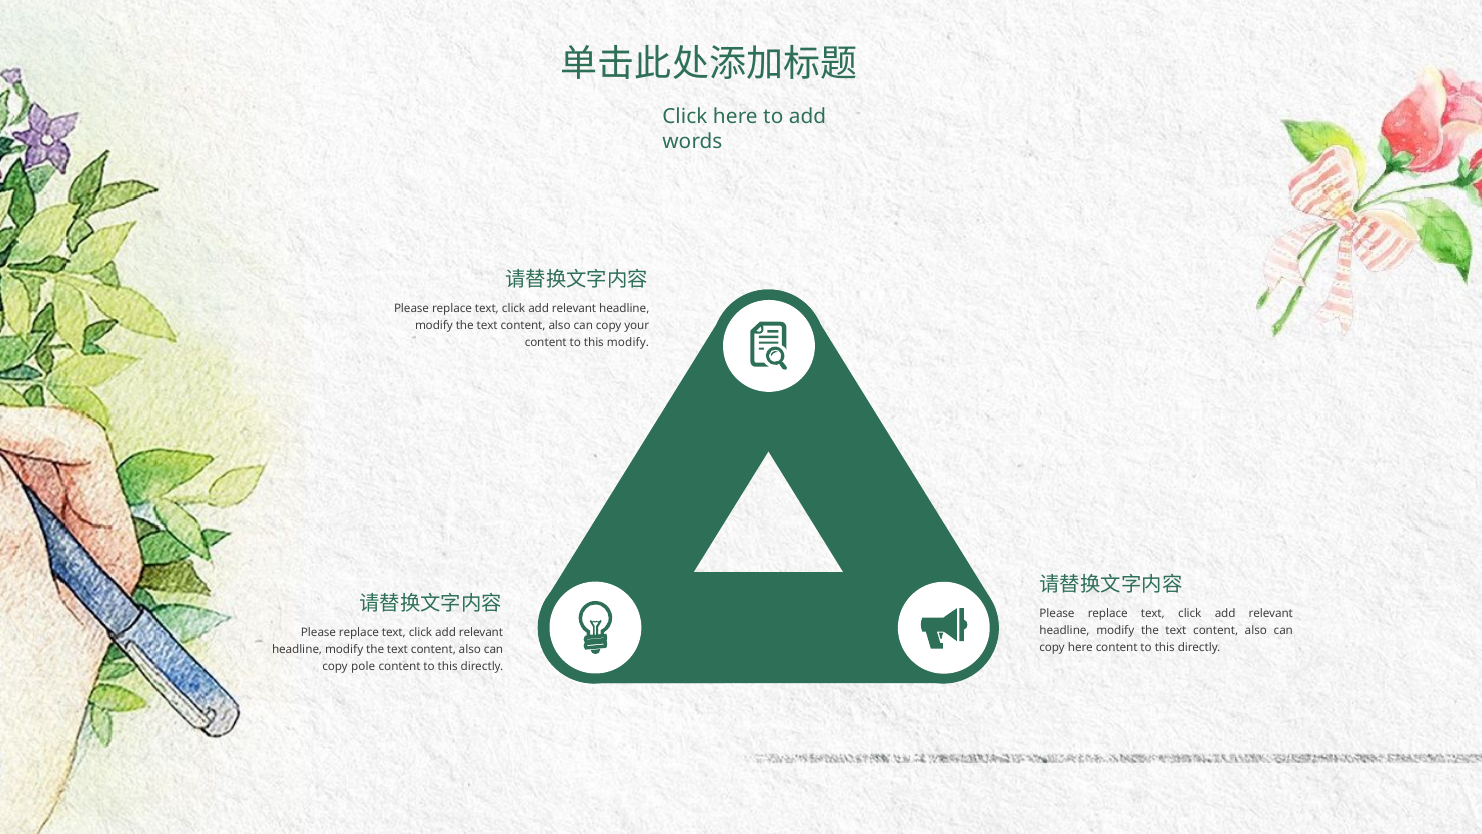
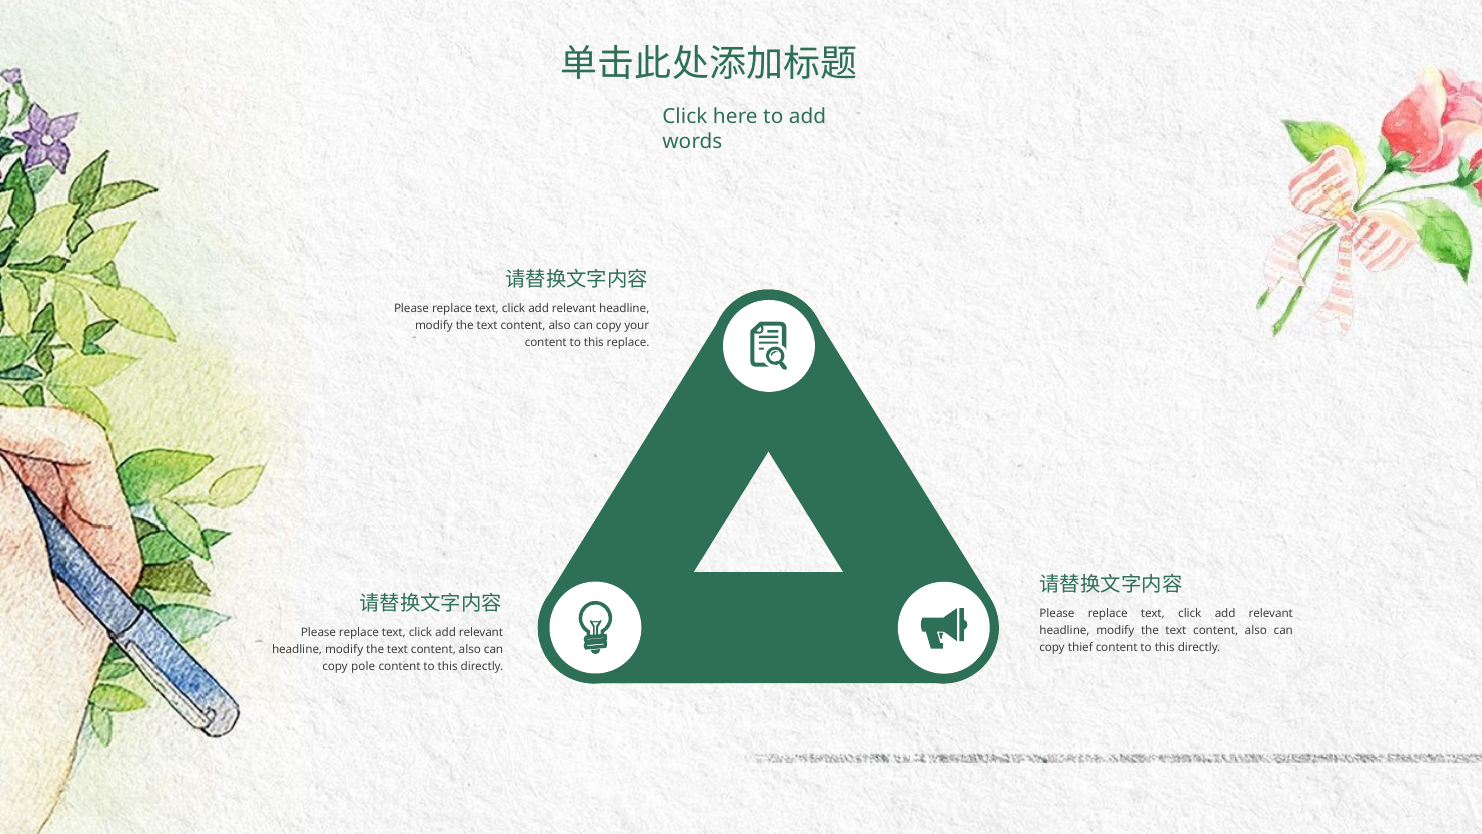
this modify: modify -> replace (628, 343)
copy here: here -> thief (1080, 647)
